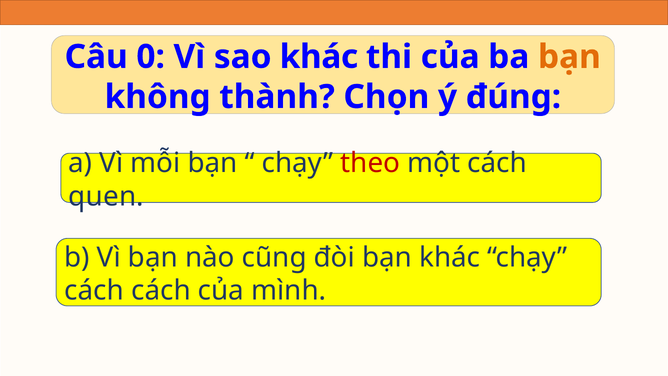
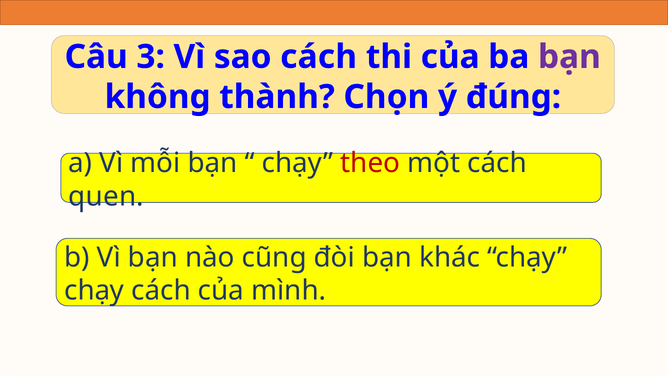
0: 0 -> 3 (151, 57)
khác: khác -> cách (319, 57)
bạn colour: orange -> purple (569, 57)
cách: cách -> chạy (94, 291)
